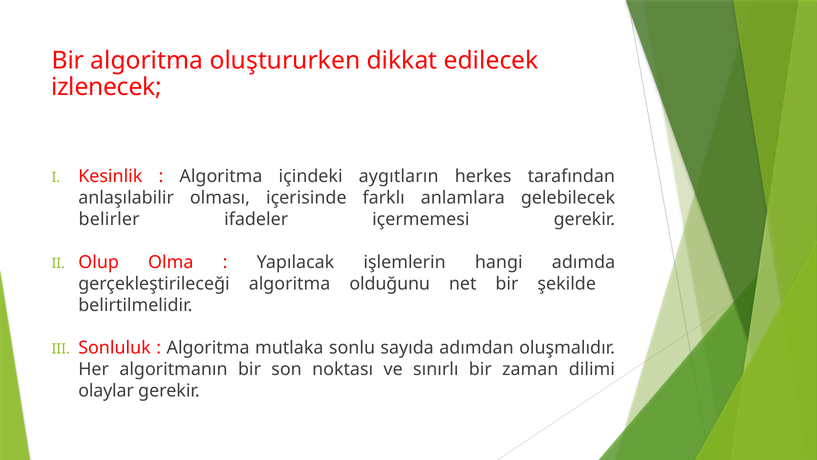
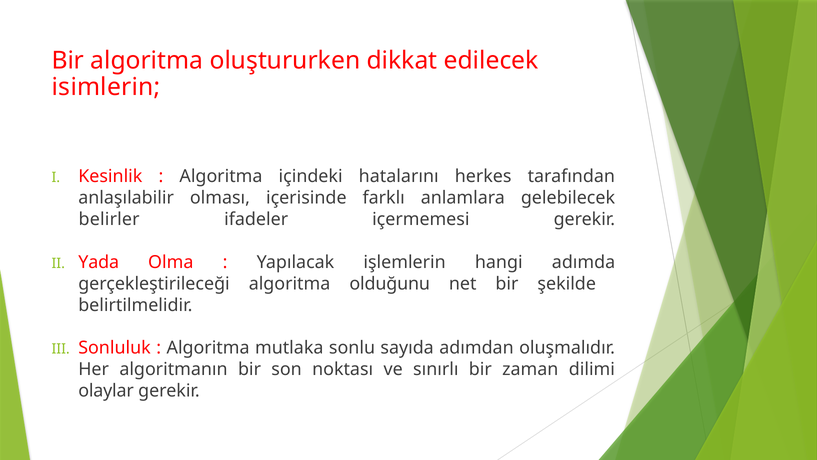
izlenecek: izlenecek -> isimlerin (106, 87)
aygıtların: aygıtların -> hatalarını (399, 176)
Olup: Olup -> Yada (99, 262)
